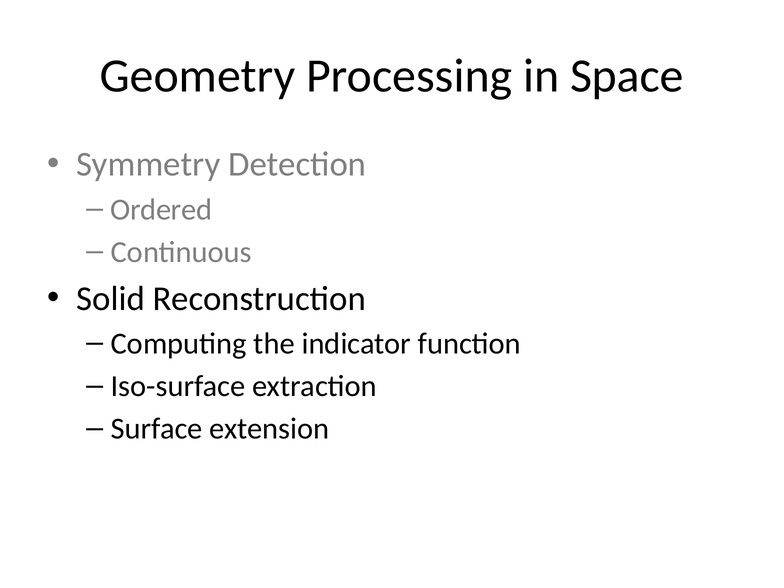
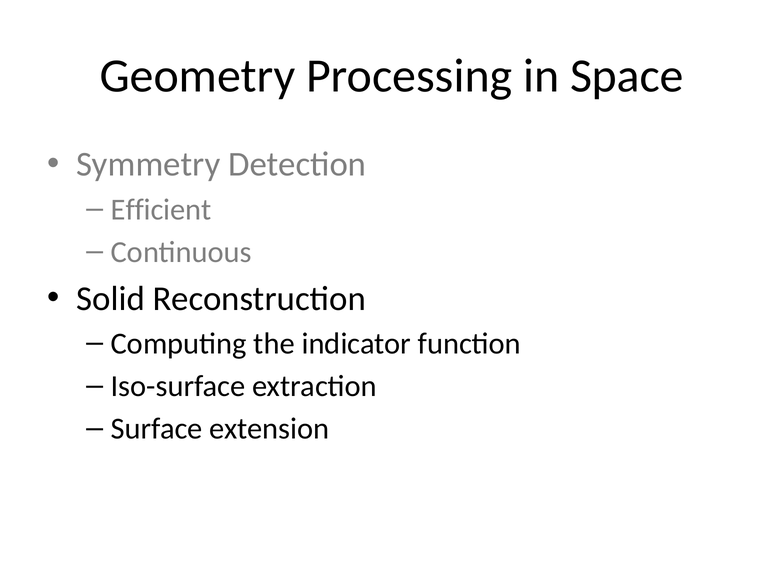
Ordered: Ordered -> Efficient (161, 209)
